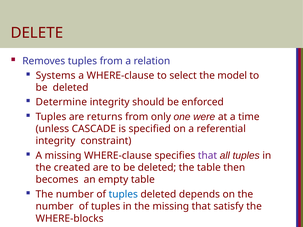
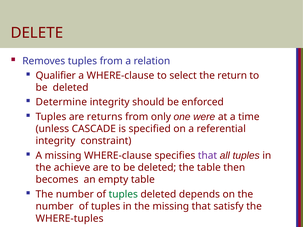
Systems: Systems -> Qualifier (56, 76)
model: model -> return (232, 76)
created: created -> achieve (72, 168)
tuples colour: blue -> green (123, 194)
WHERE-blocks: WHERE-blocks -> WHERE-tuples (70, 219)
